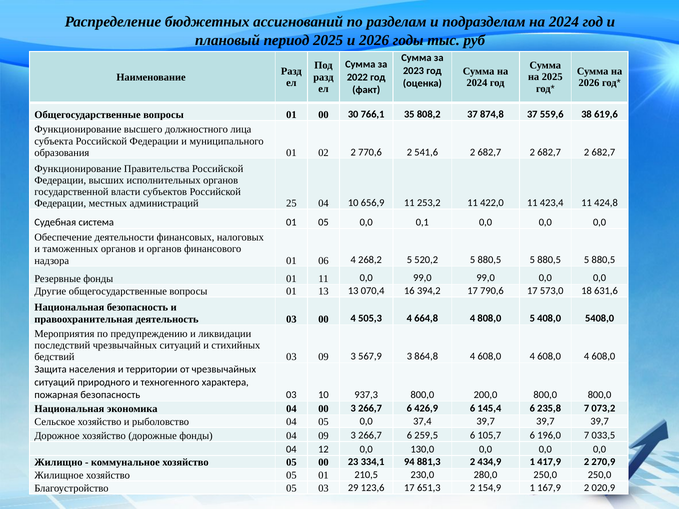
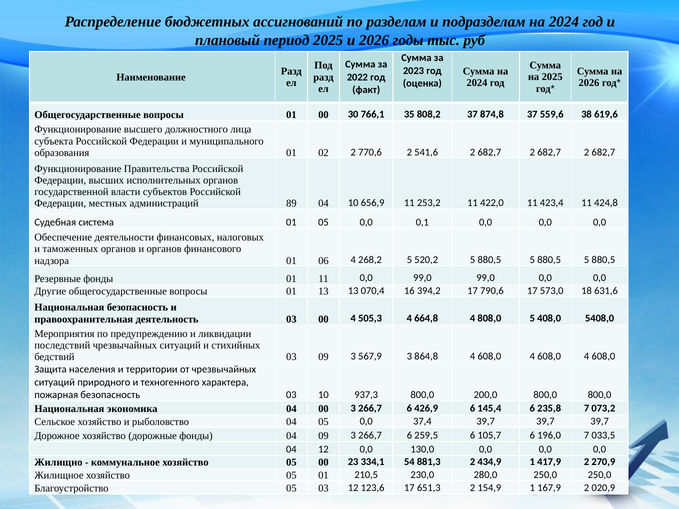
25: 25 -> 89 (291, 203)
94: 94 -> 54 (409, 462)
03 29: 29 -> 12 (353, 488)
